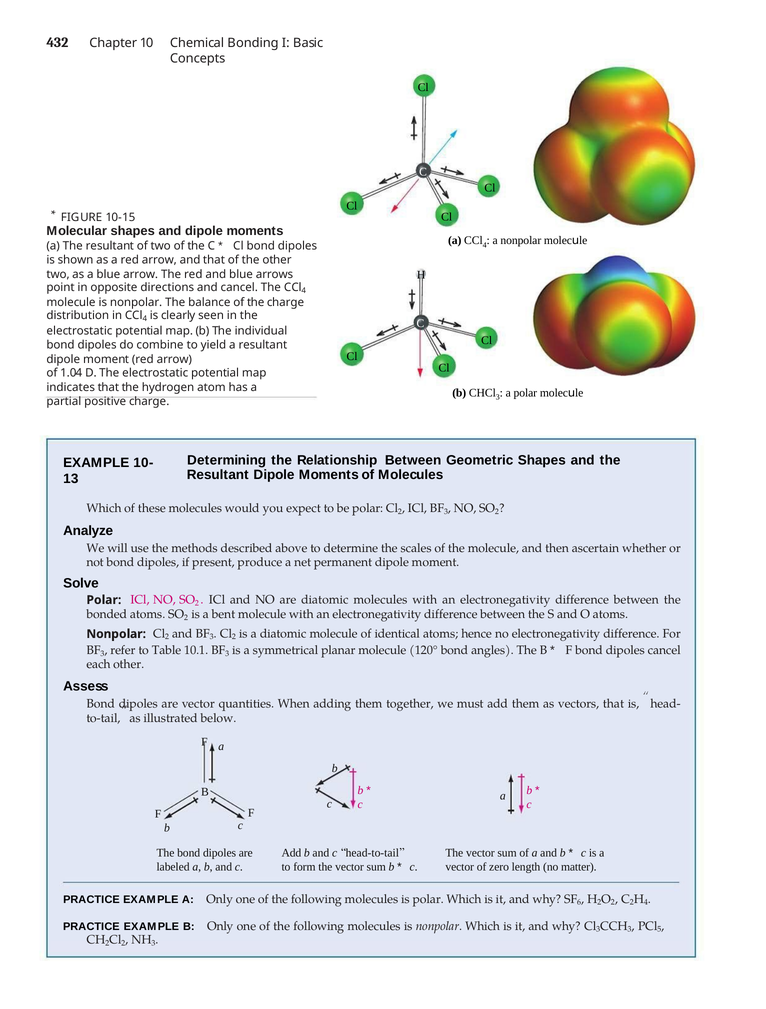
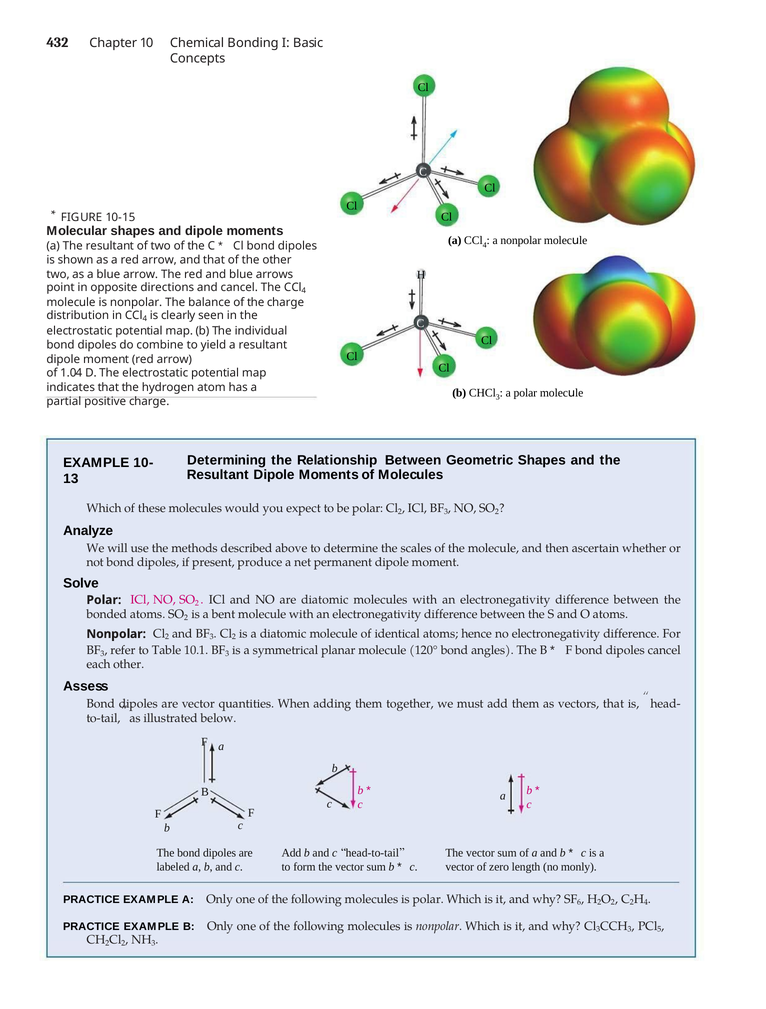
matter: matter -> monly (579, 868)
